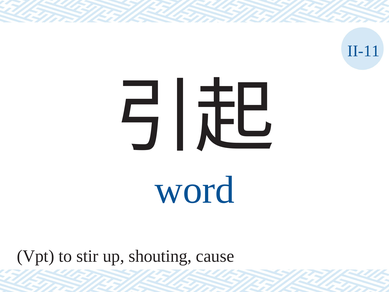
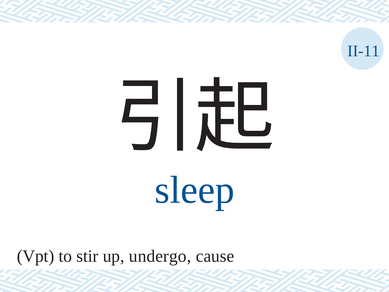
word: word -> sleep (195, 190)
shouting: shouting -> undergo (160, 256)
